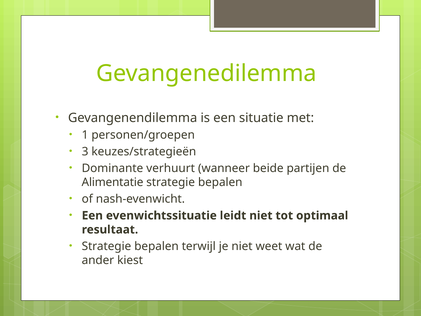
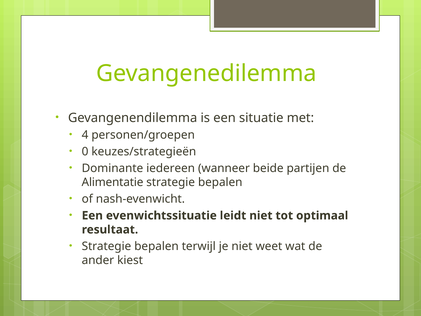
1: 1 -> 4 (85, 135)
3: 3 -> 0 (85, 152)
verhuurt: verhuurt -> iedereen (171, 168)
